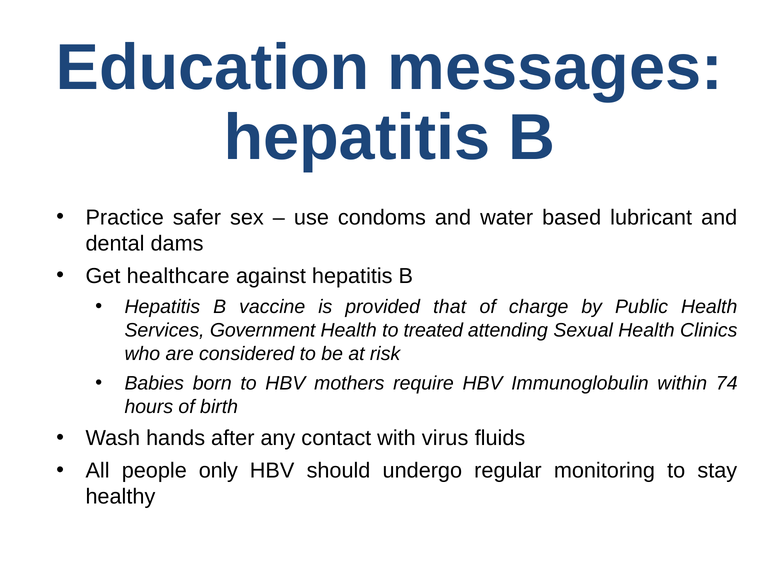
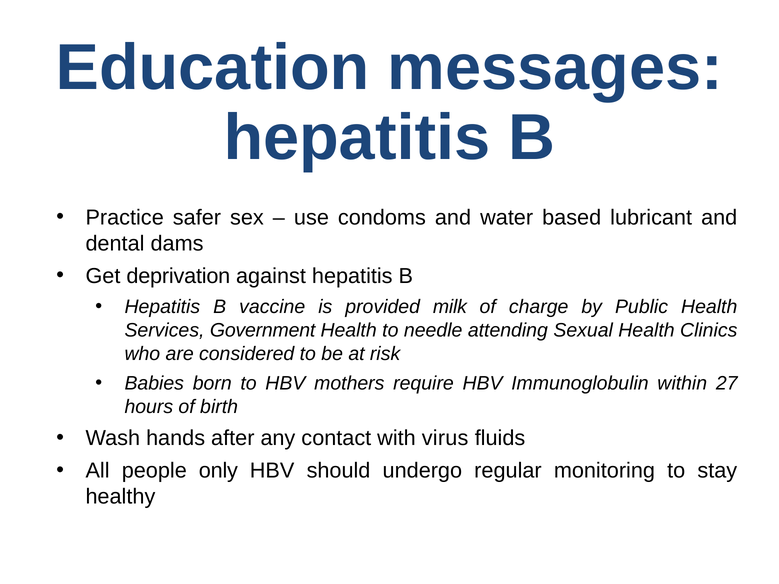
healthcare: healthcare -> deprivation (178, 276)
that: that -> milk (450, 307)
treated: treated -> needle (433, 330)
74: 74 -> 27 (727, 384)
